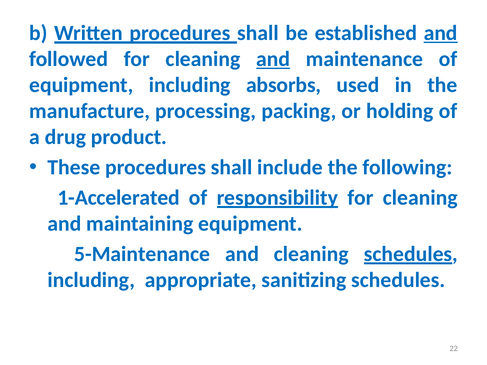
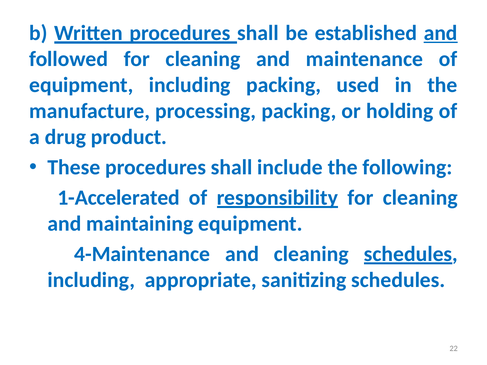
and underline: present -> none (273, 59)
including absorbs: absorbs -> packing (284, 85)
5-Maintenance: 5-Maintenance -> 4-Maintenance (142, 254)
